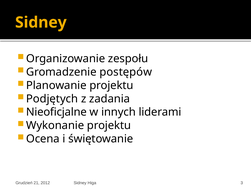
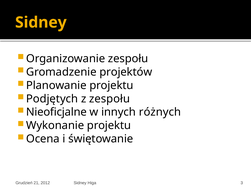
postępów: postępów -> projektów (126, 72)
z zadania: zadania -> zespołu (110, 99)
liderami: liderami -> różnych (160, 112)
